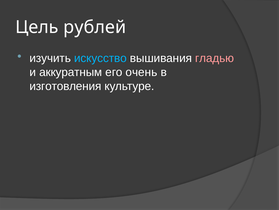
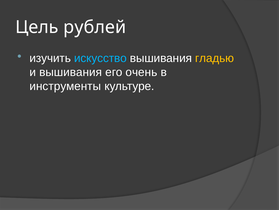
гладью colour: pink -> yellow (215, 58)
и аккуратным: аккуратным -> вышивания (71, 72)
изготовления: изготовления -> инструменты (65, 86)
